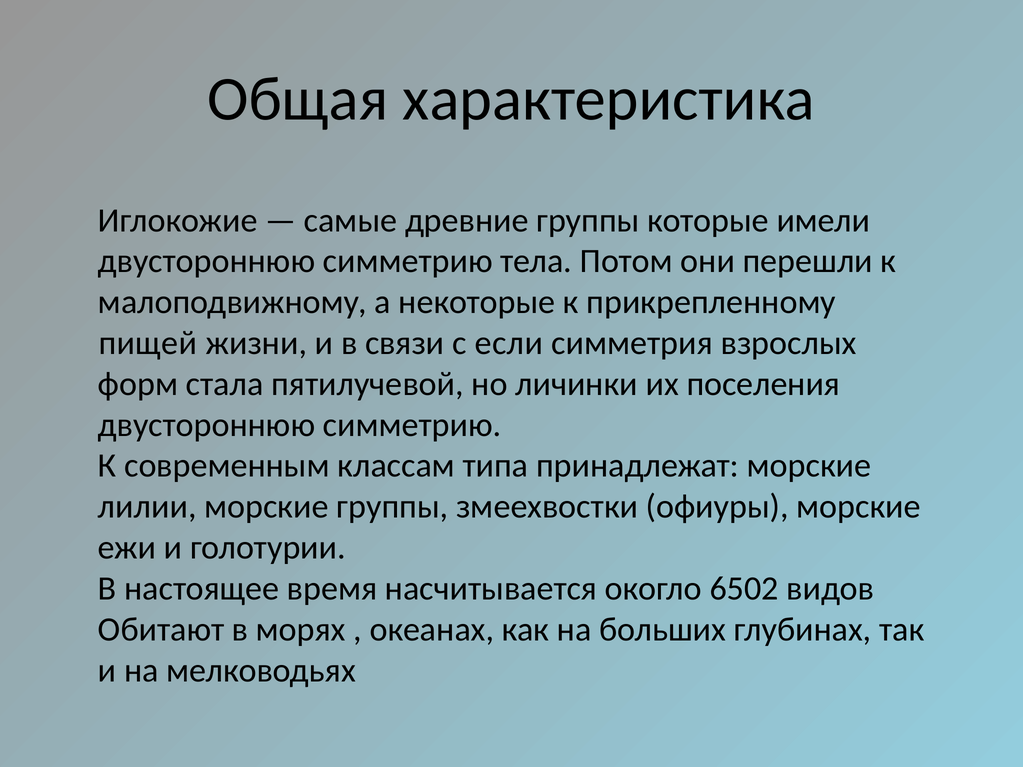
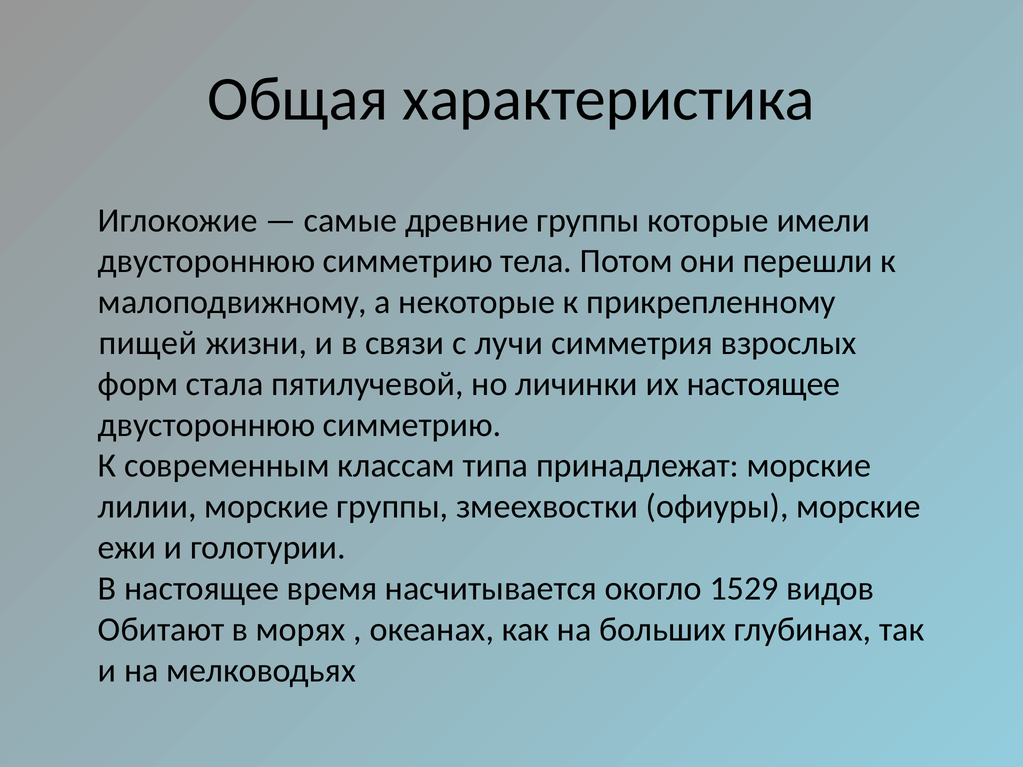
если: если -> лучи (509, 343)
их поселения: поселения -> настоящее (763, 384)
6502: 6502 -> 1529 (744, 589)
